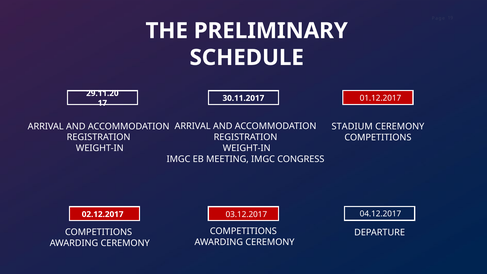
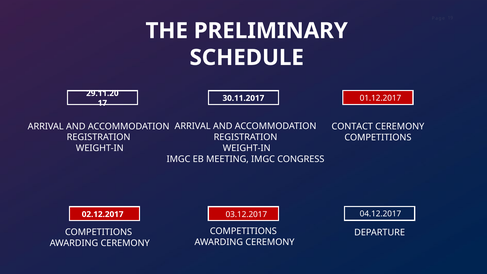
STADIUM: STADIUM -> CONTACT (352, 127)
